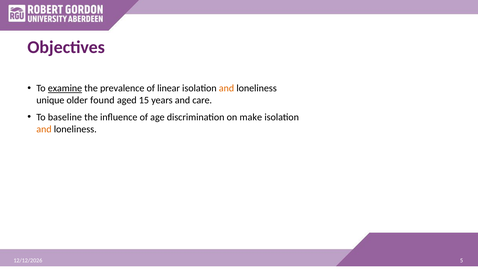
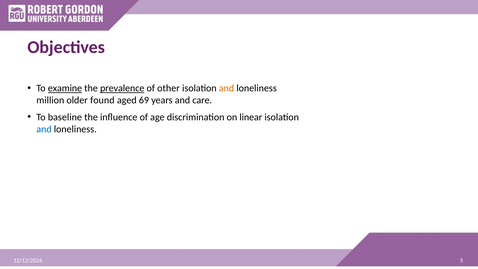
prevalence underline: none -> present (122, 88)
linear: linear -> other (168, 88)
unique: unique -> million (50, 100)
15: 15 -> 69 (144, 100)
make: make -> linear (251, 117)
and colour: orange -> blue (44, 129)
